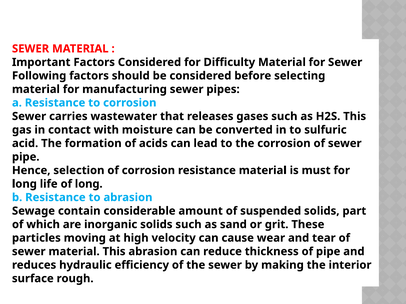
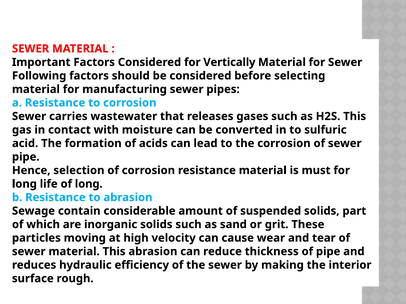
Difficulty: Difficulty -> Vertically (229, 62)
